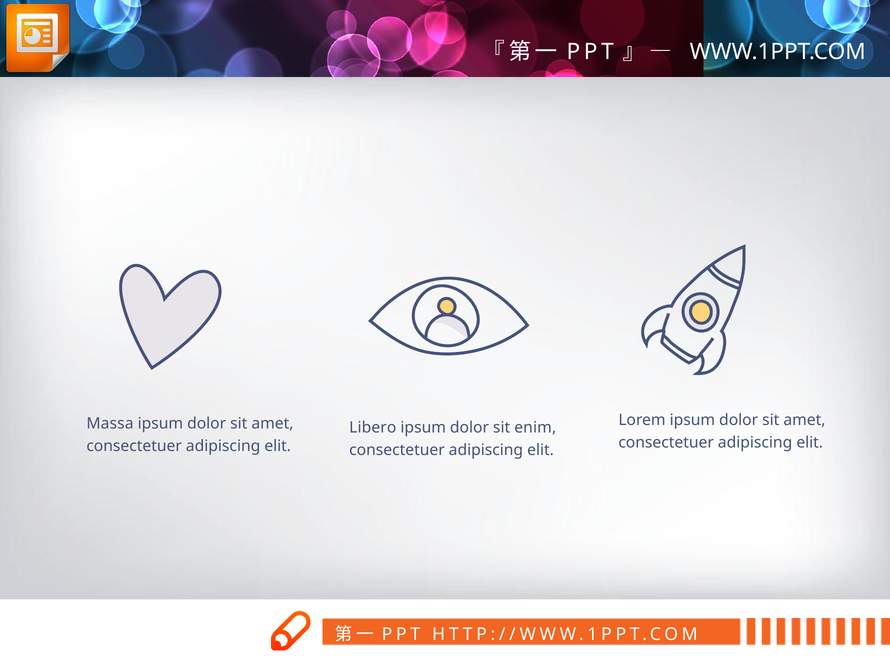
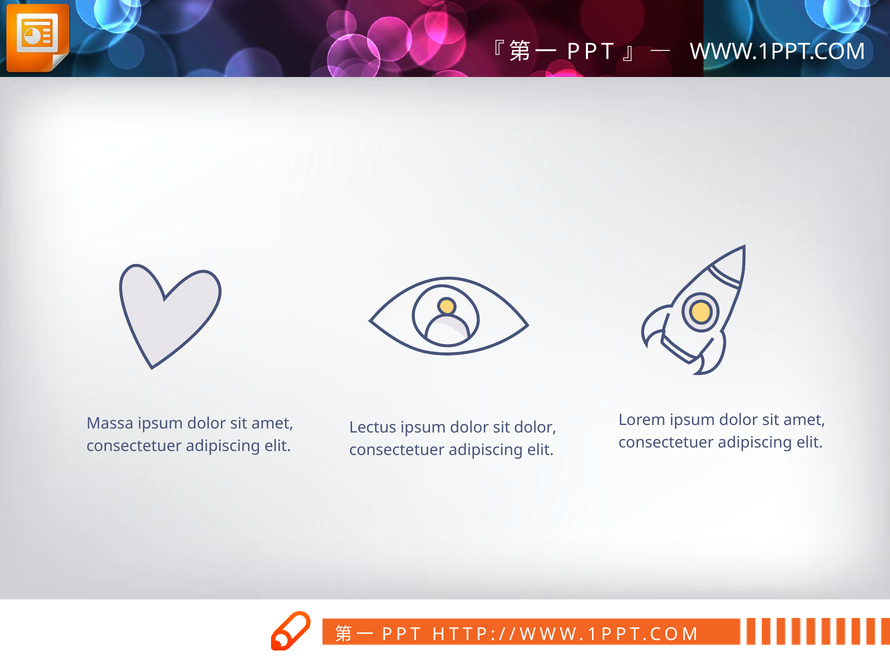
Libero: Libero -> Lectus (373, 427)
sit enim: enim -> dolor (535, 427)
